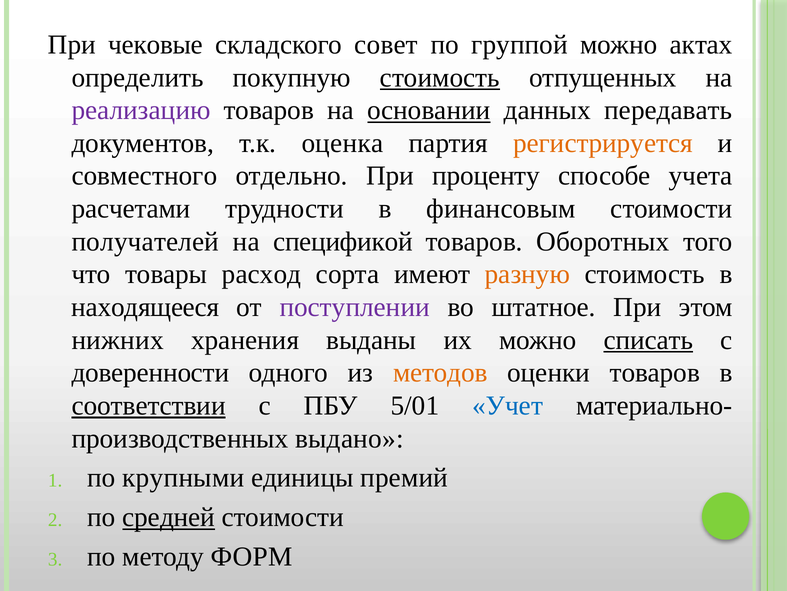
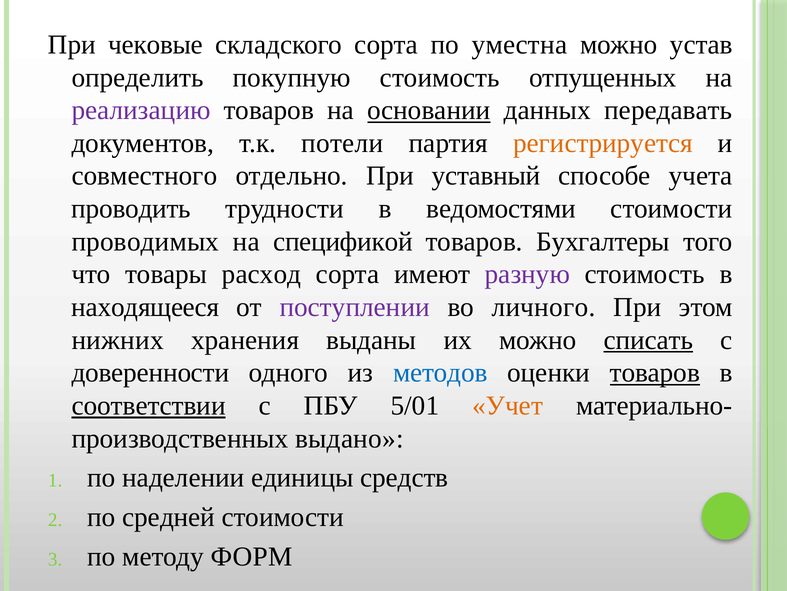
складского совет: совет -> сорта (386, 45)
группой: группой -> уместна (519, 45)
актах: актах -> устав (701, 45)
стоимость underline: present -> none (440, 77)
оценка: оценка -> потели (342, 143)
проценту: проценту -> уставный (486, 176)
расчетами: расчетами -> проводить (131, 209)
финансовым: финансовым -> ведомостями (501, 209)
получателей: получателей -> проводимых (145, 241)
Оборотных: Оборотных -> Бухгалтеры (603, 241)
разную colour: orange -> purple (527, 274)
штатное: штатное -> личного (544, 307)
методов colour: orange -> blue (440, 372)
товаров underline: none -> present (655, 372)
Учет colour: blue -> orange (508, 405)
крупными: крупными -> наделении (183, 477)
премий: премий -> средств (404, 477)
средней underline: present -> none (169, 517)
